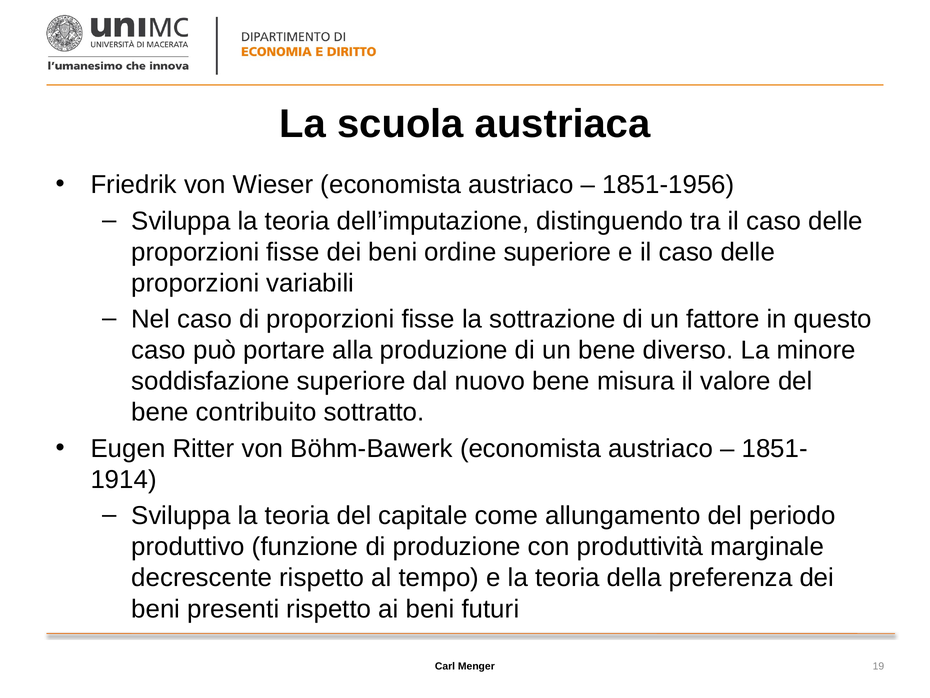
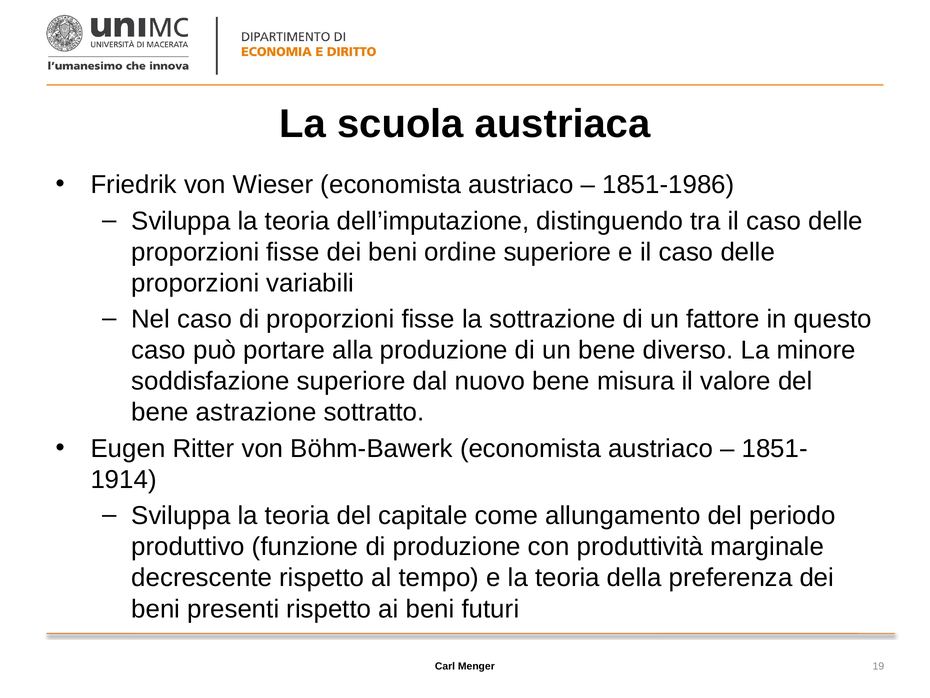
1851-1956: 1851-1956 -> 1851-1986 (668, 185)
contribuito: contribuito -> astrazione (256, 412)
